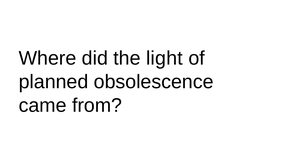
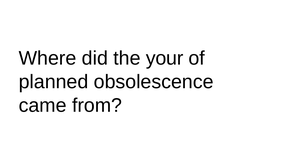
light: light -> your (165, 58)
